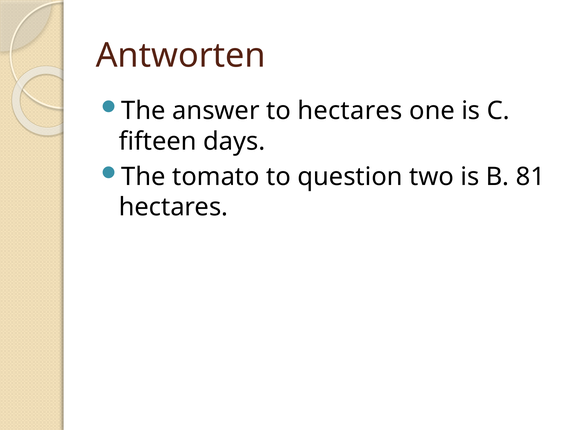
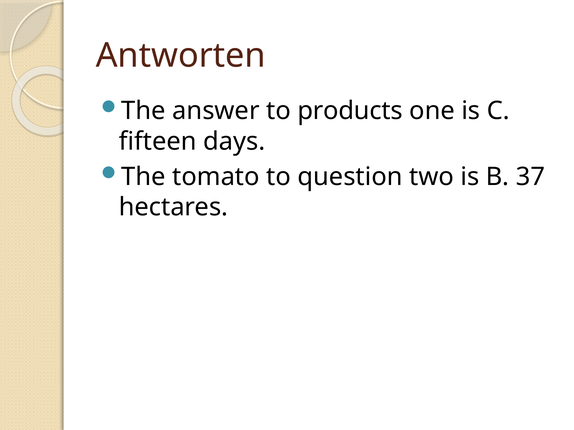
to hectares: hectares -> products (350, 111)
81: 81 -> 37 (530, 177)
